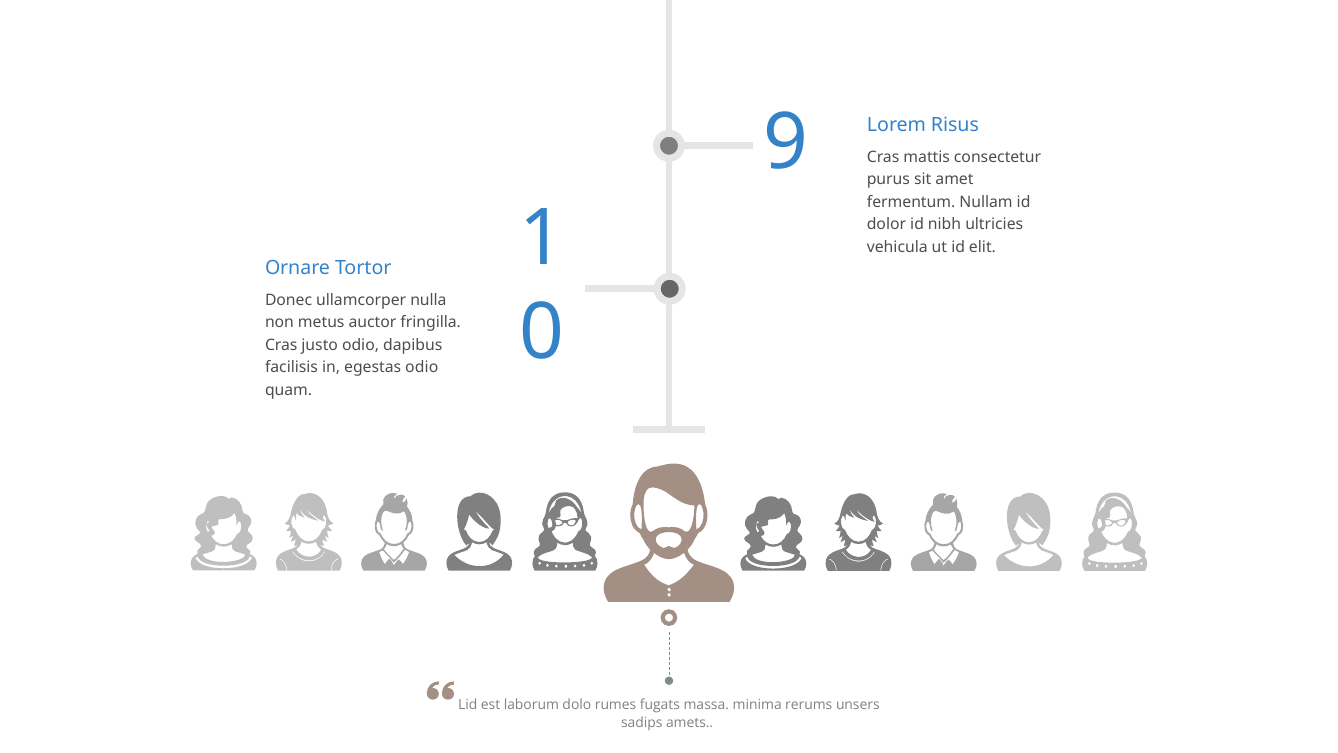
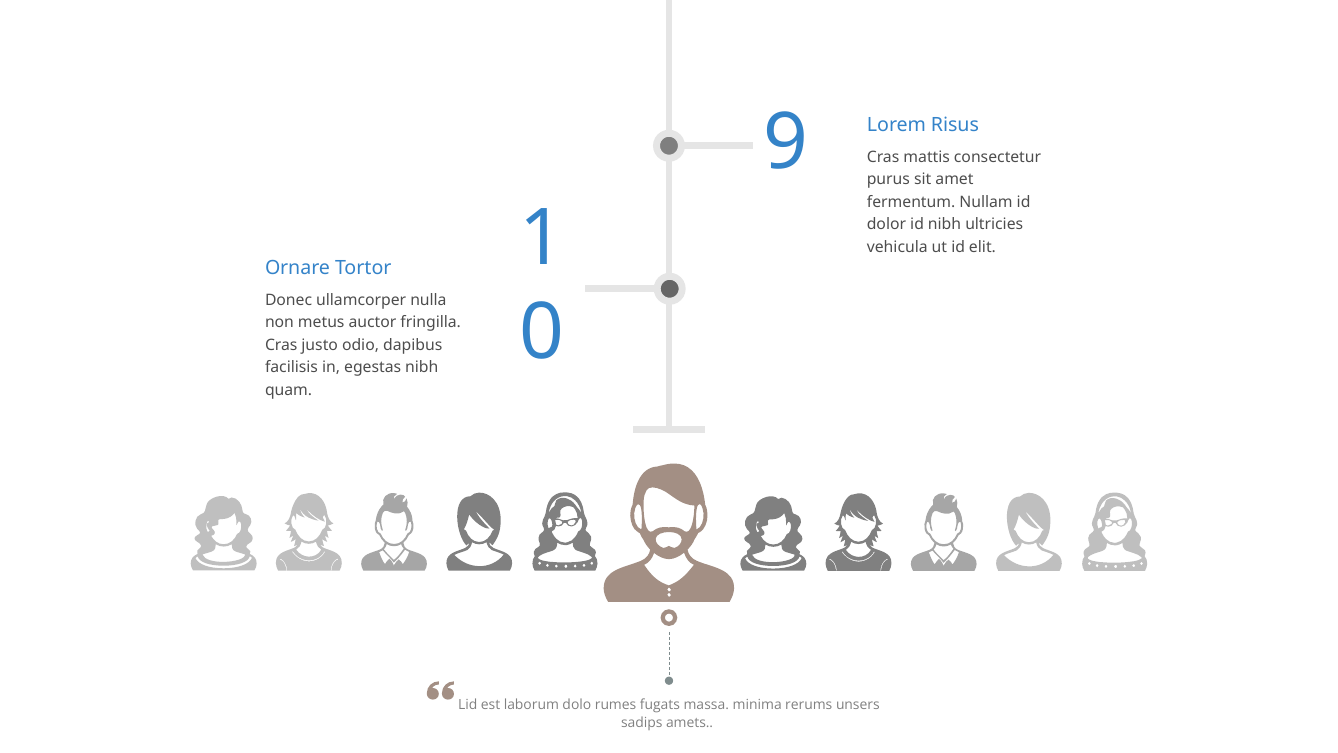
egestas odio: odio -> nibh (422, 368)
